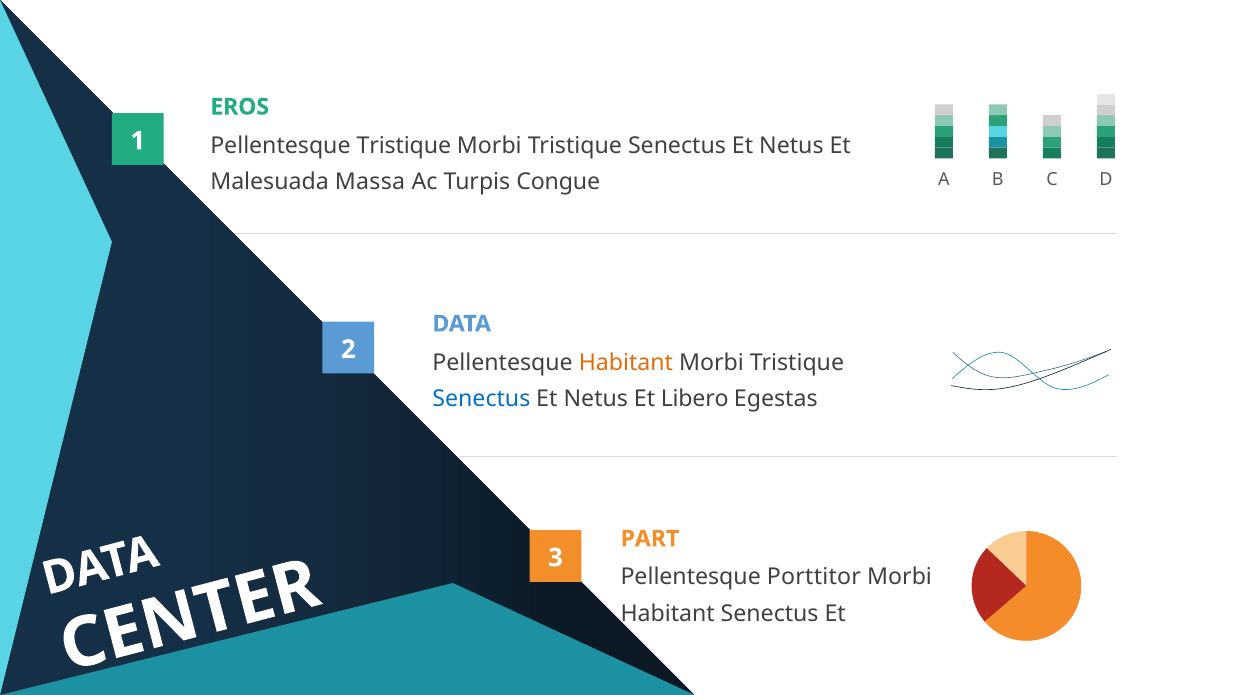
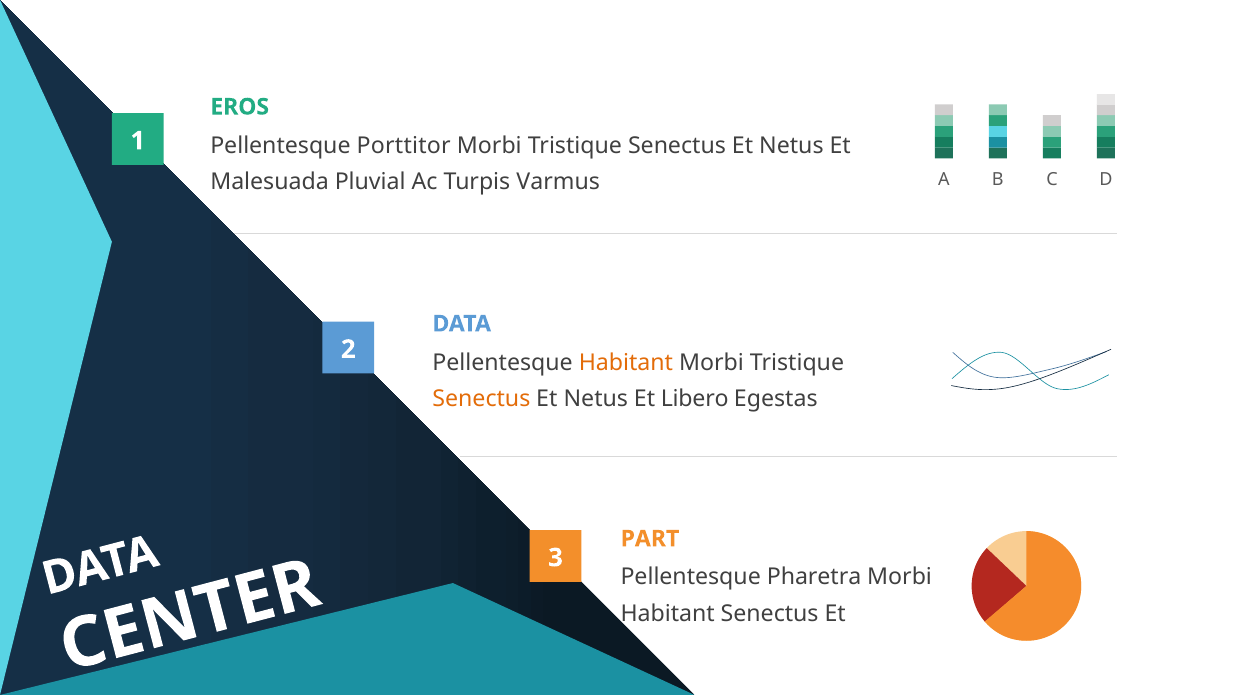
Pellentesque Tristique: Tristique -> Porttitor (404, 145)
Massa: Massa -> Pluvial (370, 181)
Congue: Congue -> Varmus (558, 181)
Senectus colour: blue -> orange (481, 398)
Porttitor: Porttitor -> Pharetra (814, 577)
